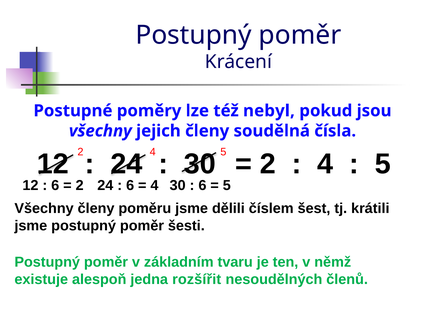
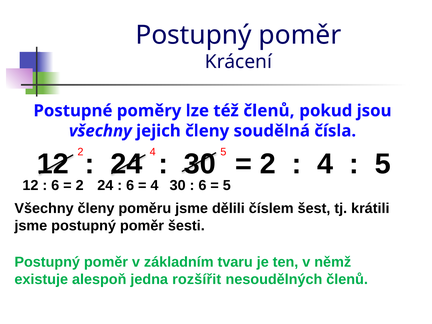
též nebyl: nebyl -> členů (269, 111)
